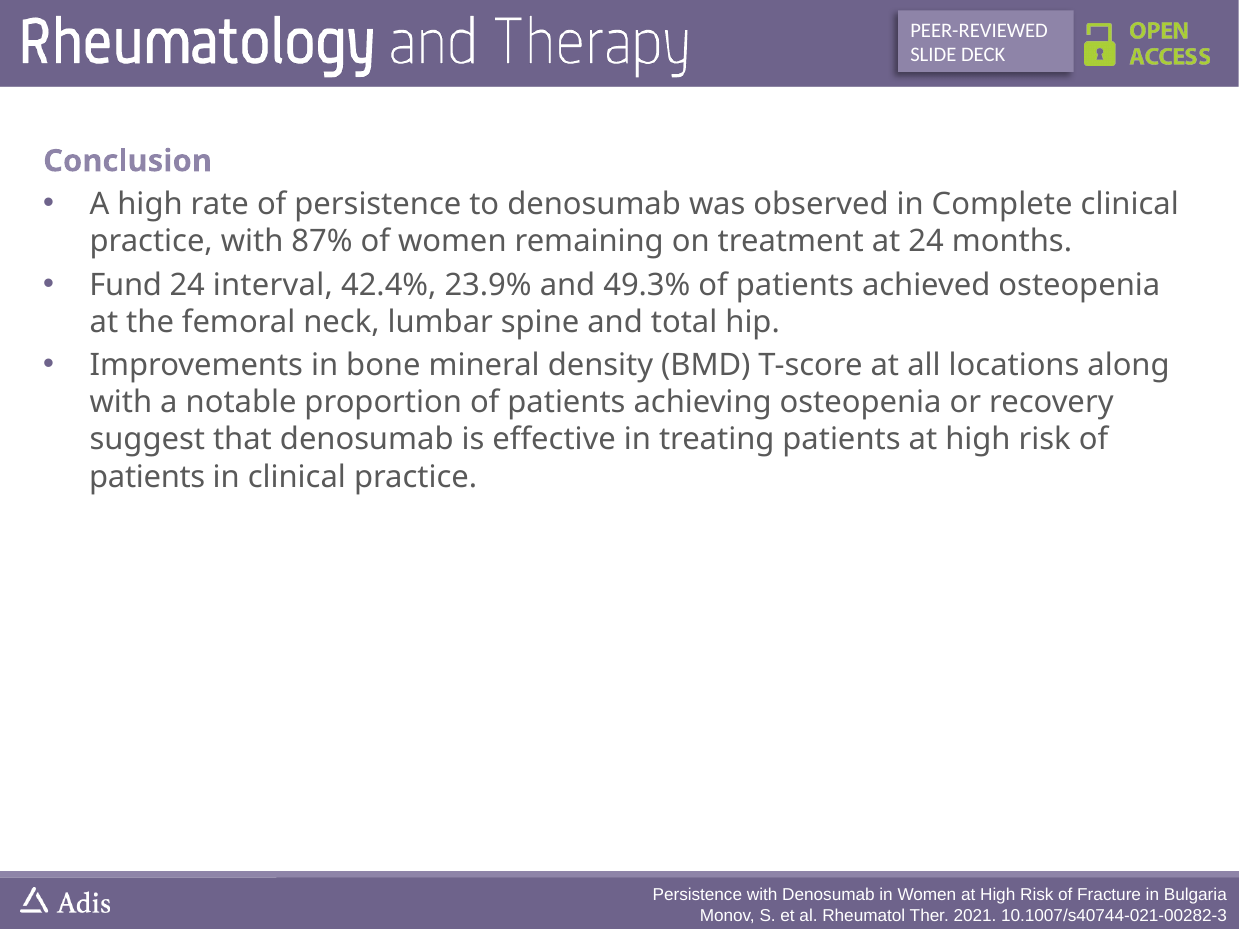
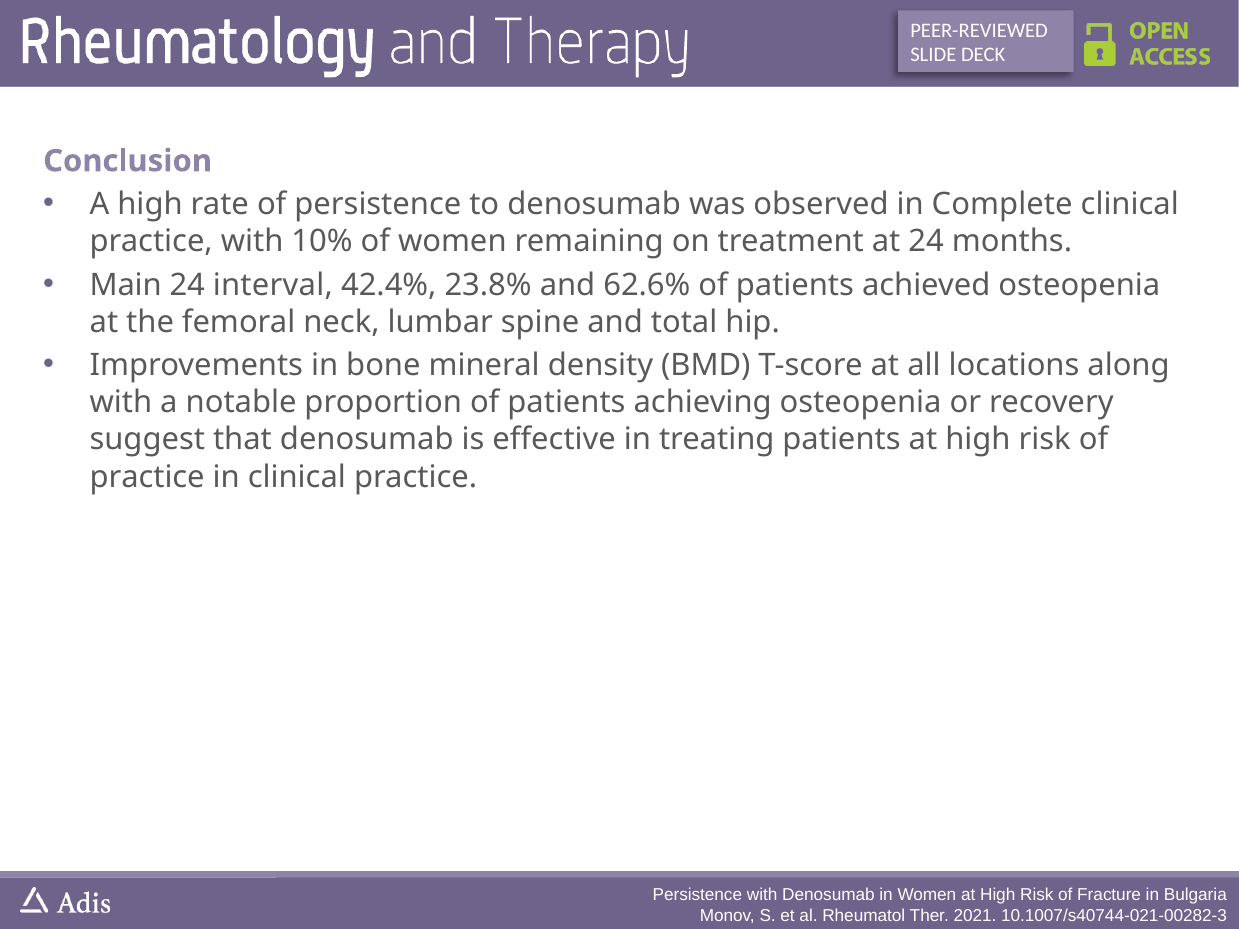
87%: 87% -> 10% (322, 242)
Fund: Fund -> Main (126, 285)
23.9%: 23.9% -> 23.8% (488, 285)
49.3%: 49.3% -> 62.6% (647, 285)
patients: patients -> practice (147, 477)
